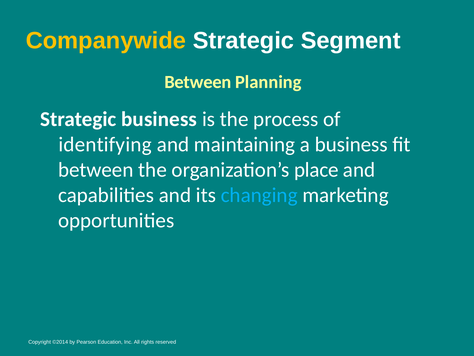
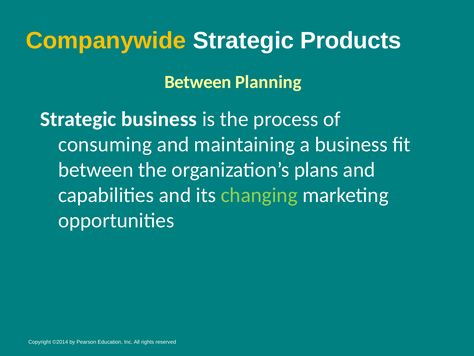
Segment: Segment -> Products (351, 41)
identifying: identifying -> consuming (105, 144)
place: place -> plans (316, 170)
changing colour: light blue -> light green (259, 195)
